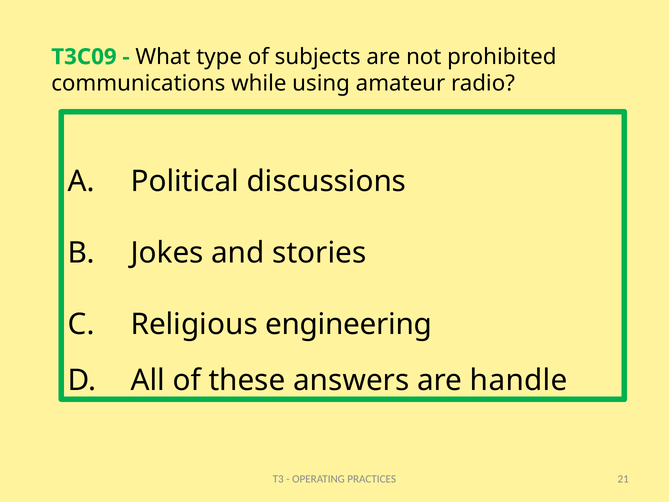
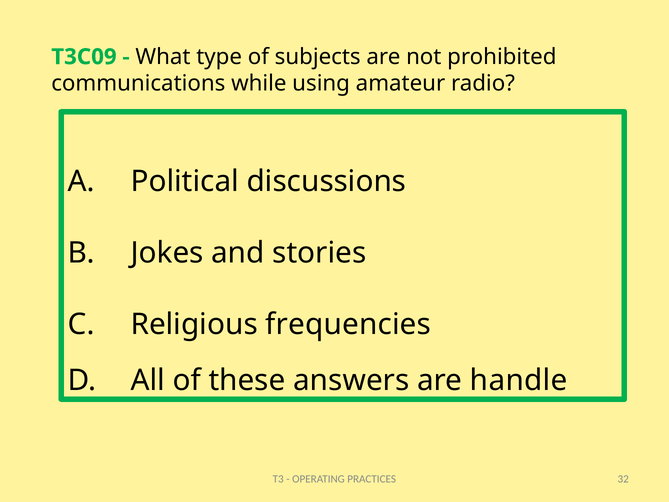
engineering: engineering -> frequencies (348, 324)
21: 21 -> 32 (623, 479)
